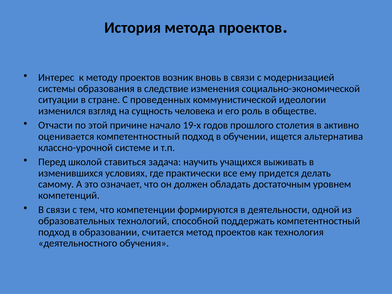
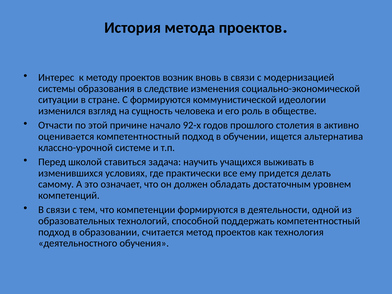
С проведенных: проведенных -> формируются (160, 100)
19-х: 19-х -> 92-х (192, 125)
